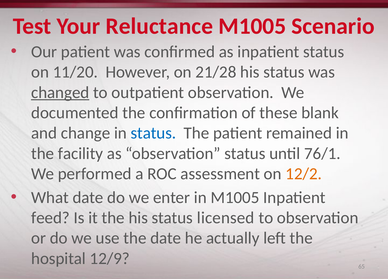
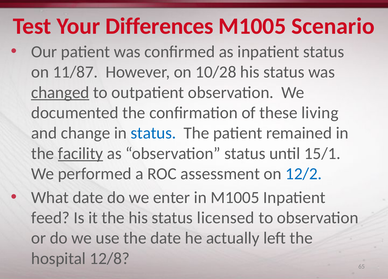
Reluctance: Reluctance -> Differences (159, 26)
11/20: 11/20 -> 11/87 (75, 72)
21/28: 21/28 -> 10/28 (216, 72)
blank: blank -> living (320, 113)
facility underline: none -> present (81, 154)
76/1: 76/1 -> 15/1 (322, 154)
12/2 colour: orange -> blue (304, 174)
12/9: 12/9 -> 12/8 (110, 259)
